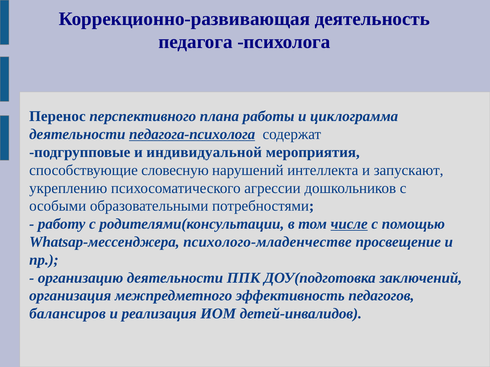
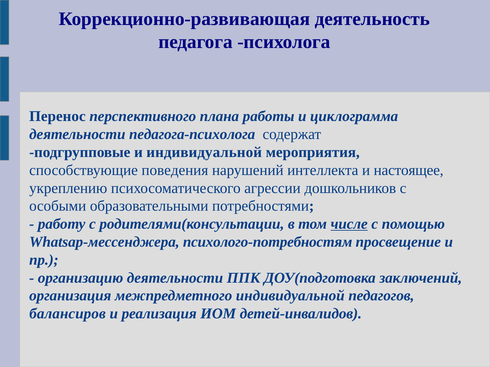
педагога-психолога underline: present -> none (192, 134)
словесную: словесную -> поведения (175, 170)
запускают: запускают -> настоящее (409, 170)
психолого-младенчестве: психолого-младенчестве -> психолого-потребностям (268, 242)
межпредметного эффективность: эффективность -> индивидуальной (290, 296)
